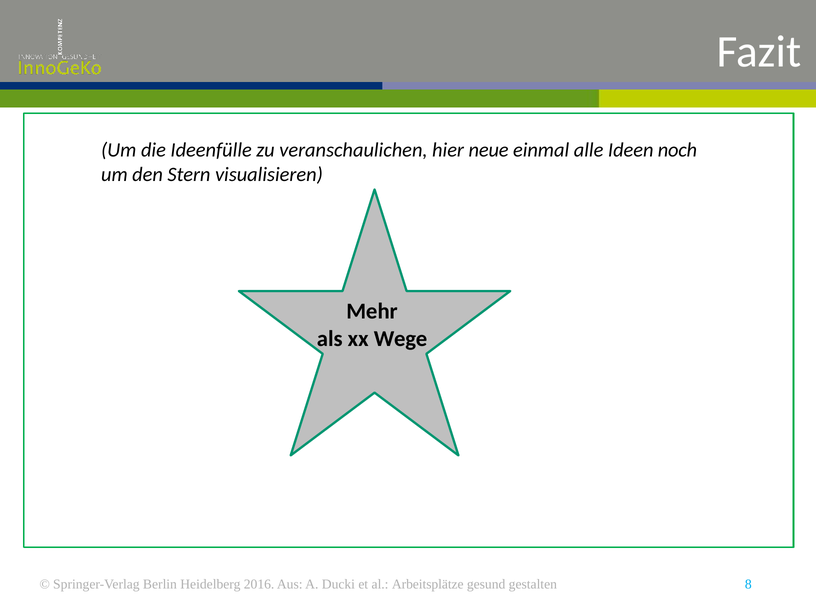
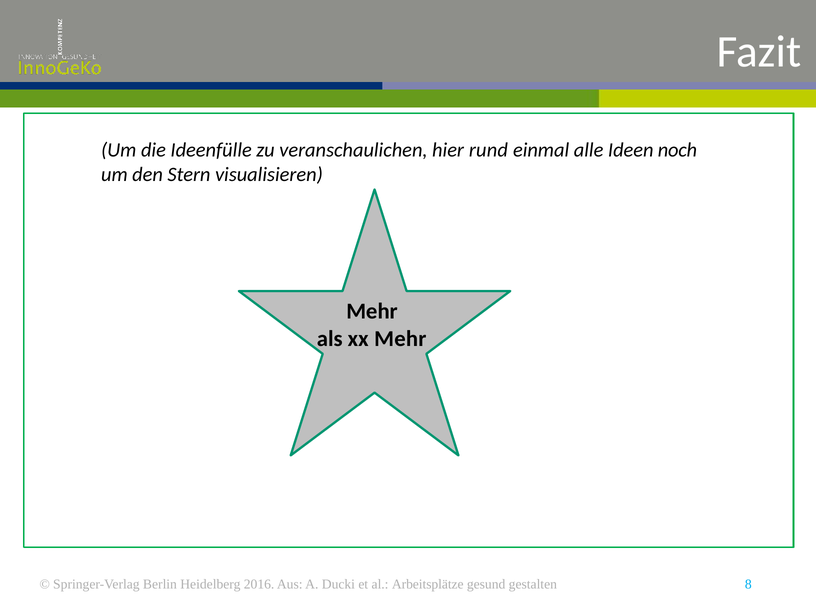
neue: neue -> rund (488, 150)
xx Wege: Wege -> Mehr (400, 339)
